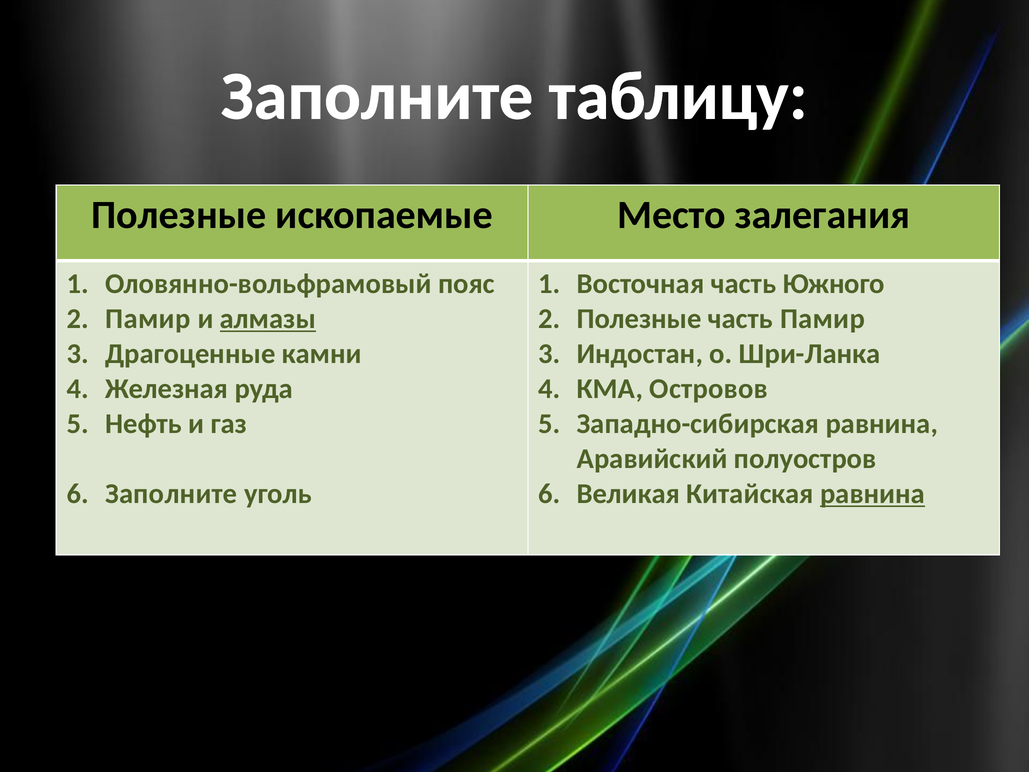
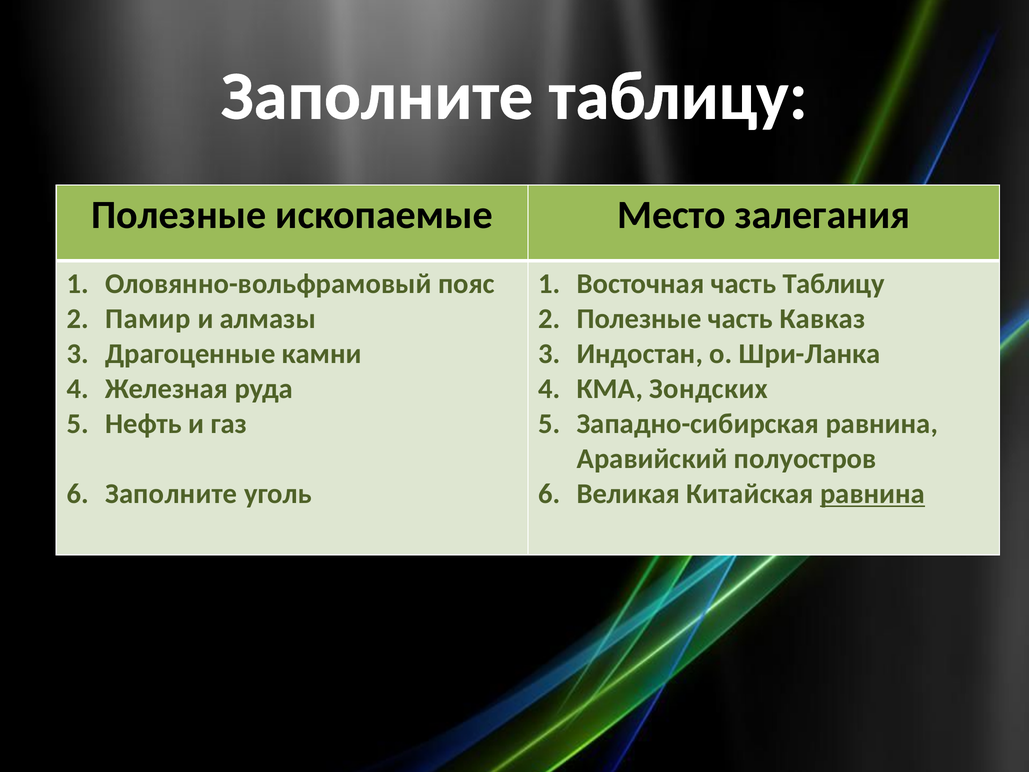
часть Южного: Южного -> Таблицу (834, 284)
алмазы underline: present -> none (268, 319)
часть Памир: Памир -> Кавказ (823, 319)
Островов: Островов -> Зондских (709, 389)
